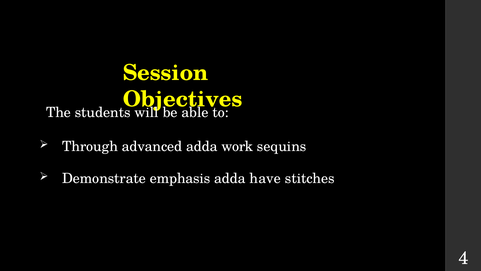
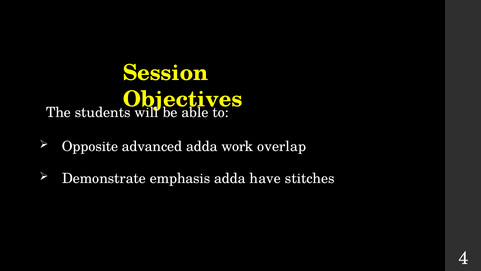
Through: Through -> Opposite (90, 146)
sequins: sequins -> overlap (282, 146)
